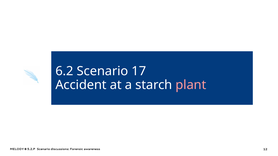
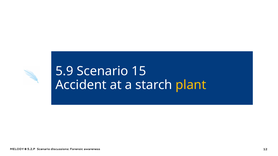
6.2: 6.2 -> 5.9 (64, 71)
17: 17 -> 15 (139, 71)
plant colour: pink -> yellow (191, 85)
